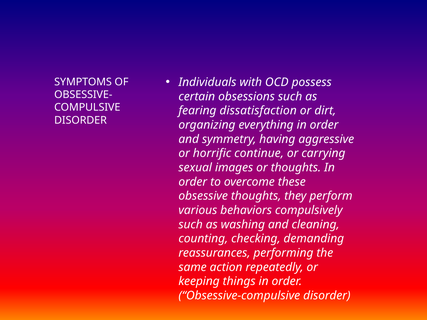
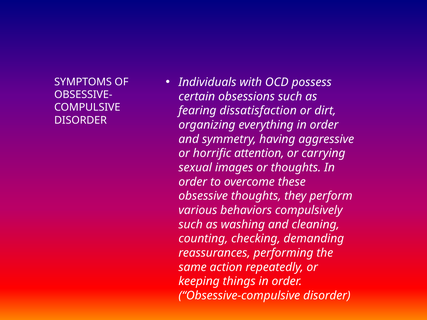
continue: continue -> attention (259, 153)
